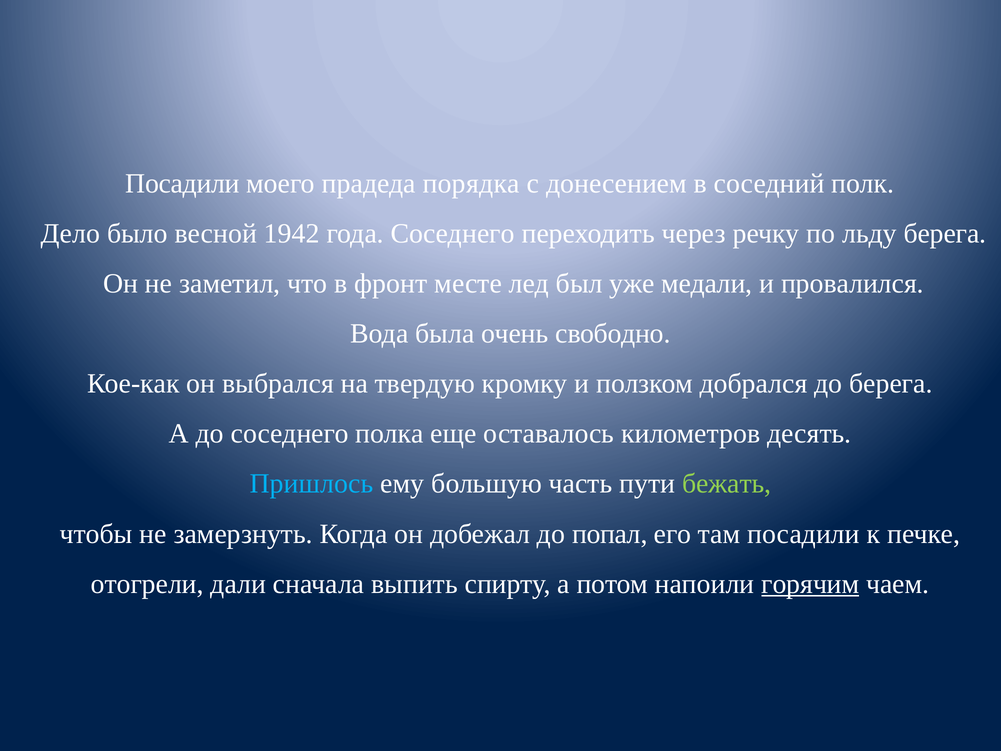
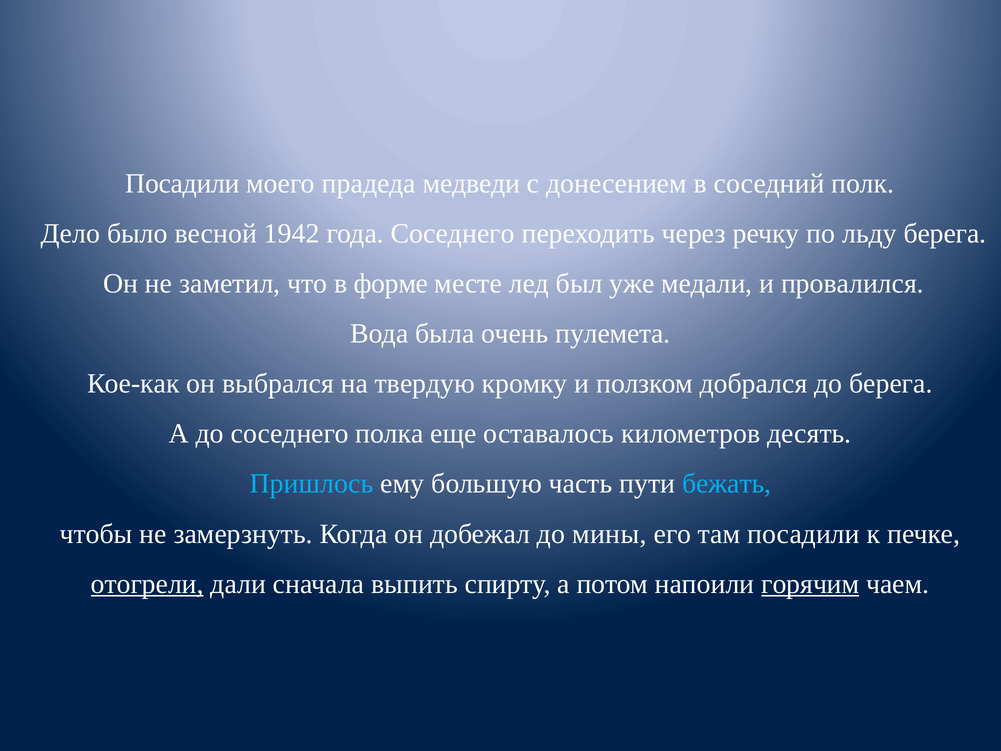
порядка: порядка -> медведи (471, 183)
фронт: фронт -> форме (391, 283)
свободно: свободно -> пулемета (613, 333)
бежать colour: light green -> light blue (727, 484)
попал: попал -> мины (609, 534)
отогрели underline: none -> present (147, 584)
